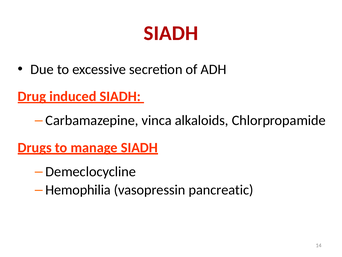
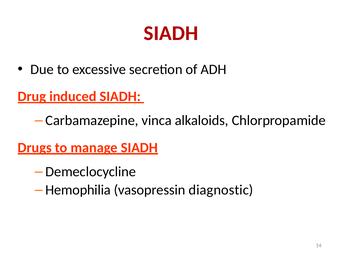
pancreatic: pancreatic -> diagnostic (221, 190)
